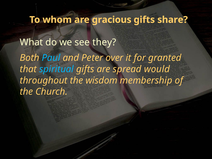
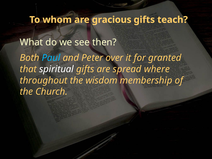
share: share -> teach (173, 20)
they: they -> then (104, 42)
spiritual colour: light blue -> white (56, 69)
would: would -> where (157, 69)
